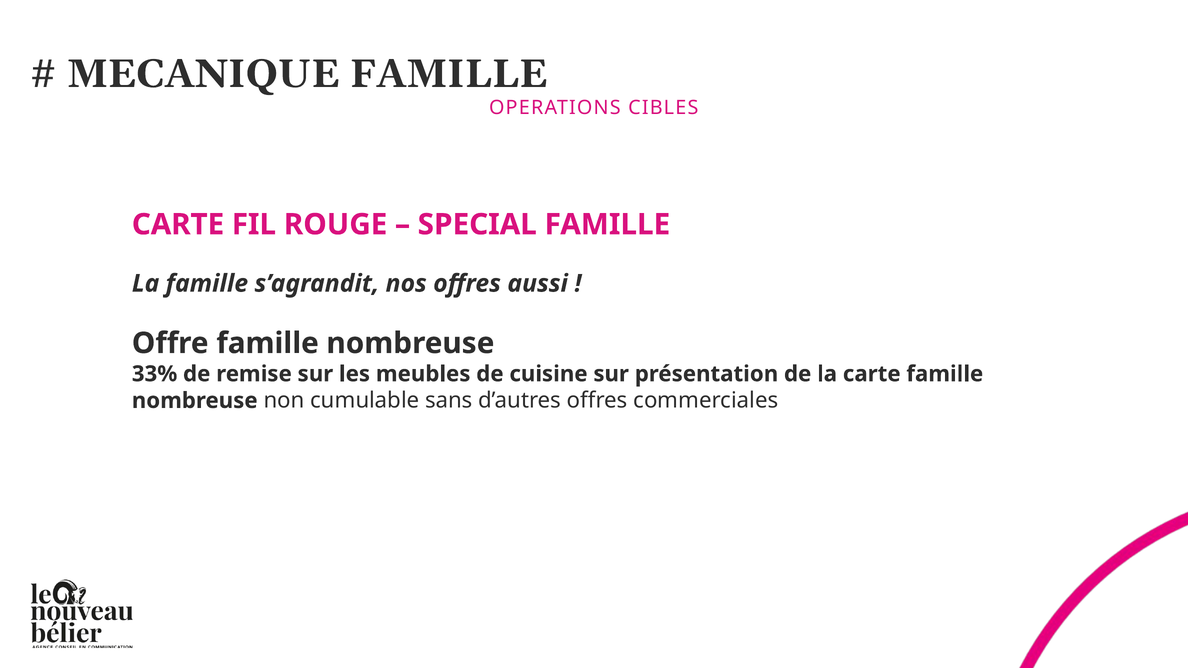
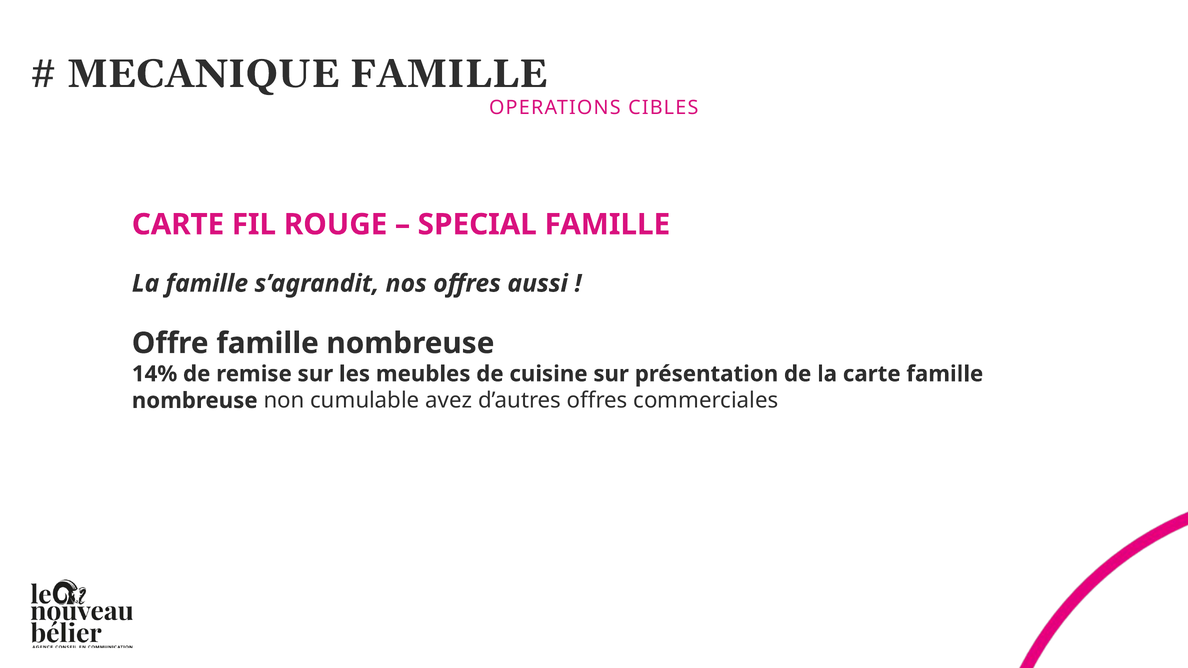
33%: 33% -> 14% (155, 374)
sans: sans -> avez (449, 401)
